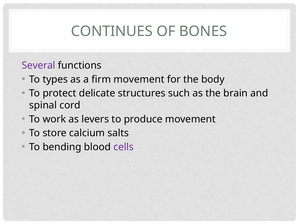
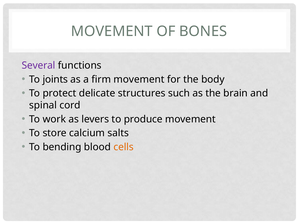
CONTINUES: CONTINUES -> MOVEMENT (112, 31)
types: types -> joints (55, 79)
cells colour: purple -> orange (124, 147)
